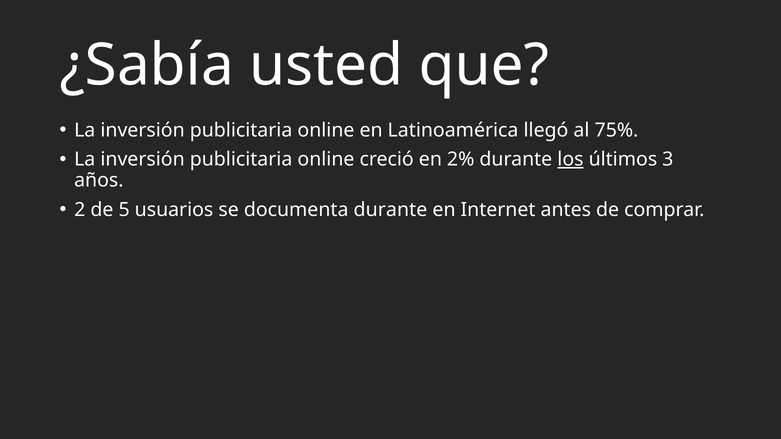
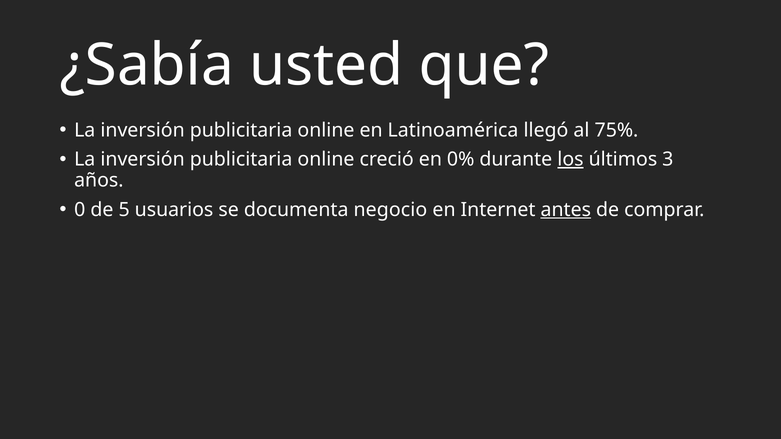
2%: 2% -> 0% (461, 160)
2: 2 -> 0 (80, 210)
documenta durante: durante -> negocio (390, 210)
antes underline: none -> present (566, 210)
